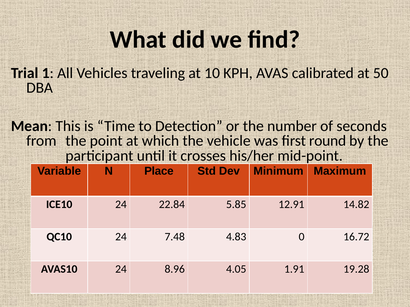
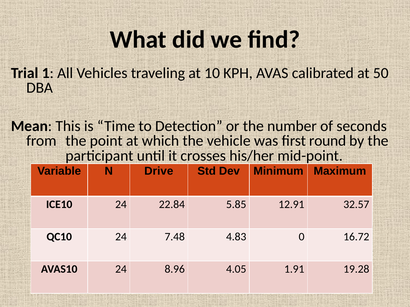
Place: Place -> Drive (159, 171)
14.82: 14.82 -> 32.57 (356, 205)
